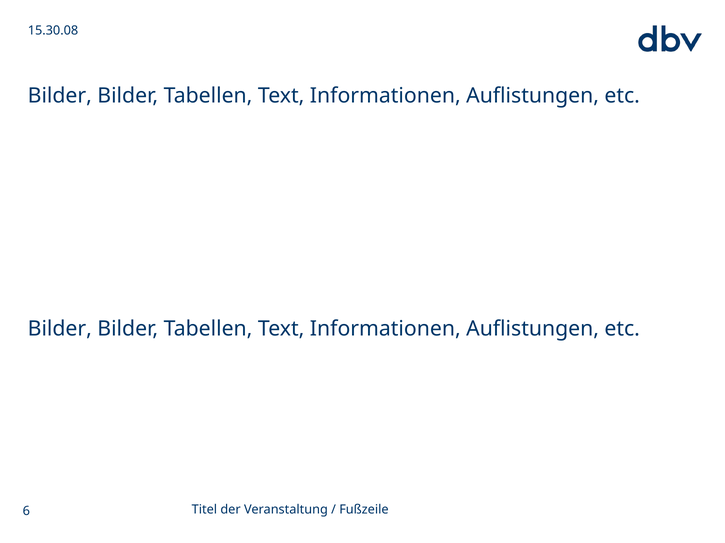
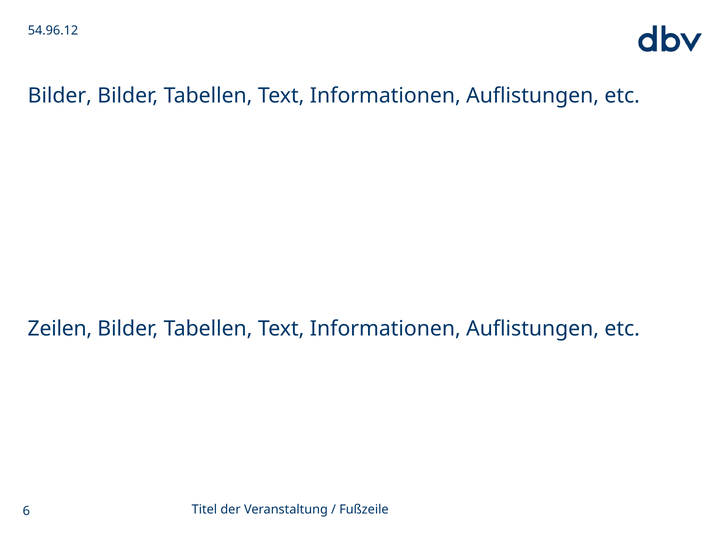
15.30.08: 15.30.08 -> 54.96.12 (53, 31)
Bilder: Bilder -> Zeilen (60, 329)
